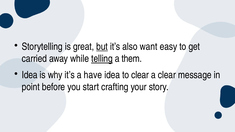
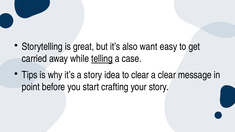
but underline: present -> none (102, 47)
them: them -> case (132, 59)
Idea: Idea -> Tips (30, 75)
a have: have -> story (93, 75)
